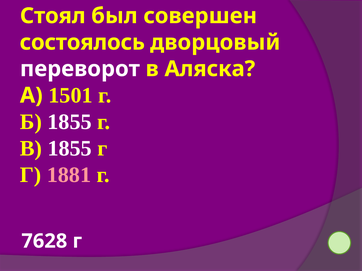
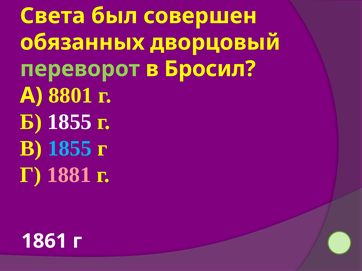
Стоял: Стоял -> Света (53, 16)
состоялось: состоялось -> обязанных (82, 42)
переворот colour: white -> light green (80, 69)
Аляска: Аляска -> Бросил (210, 69)
1501: 1501 -> 8801 (71, 96)
1855 colour: white -> light blue (70, 149)
7628: 7628 -> 1861 (44, 242)
